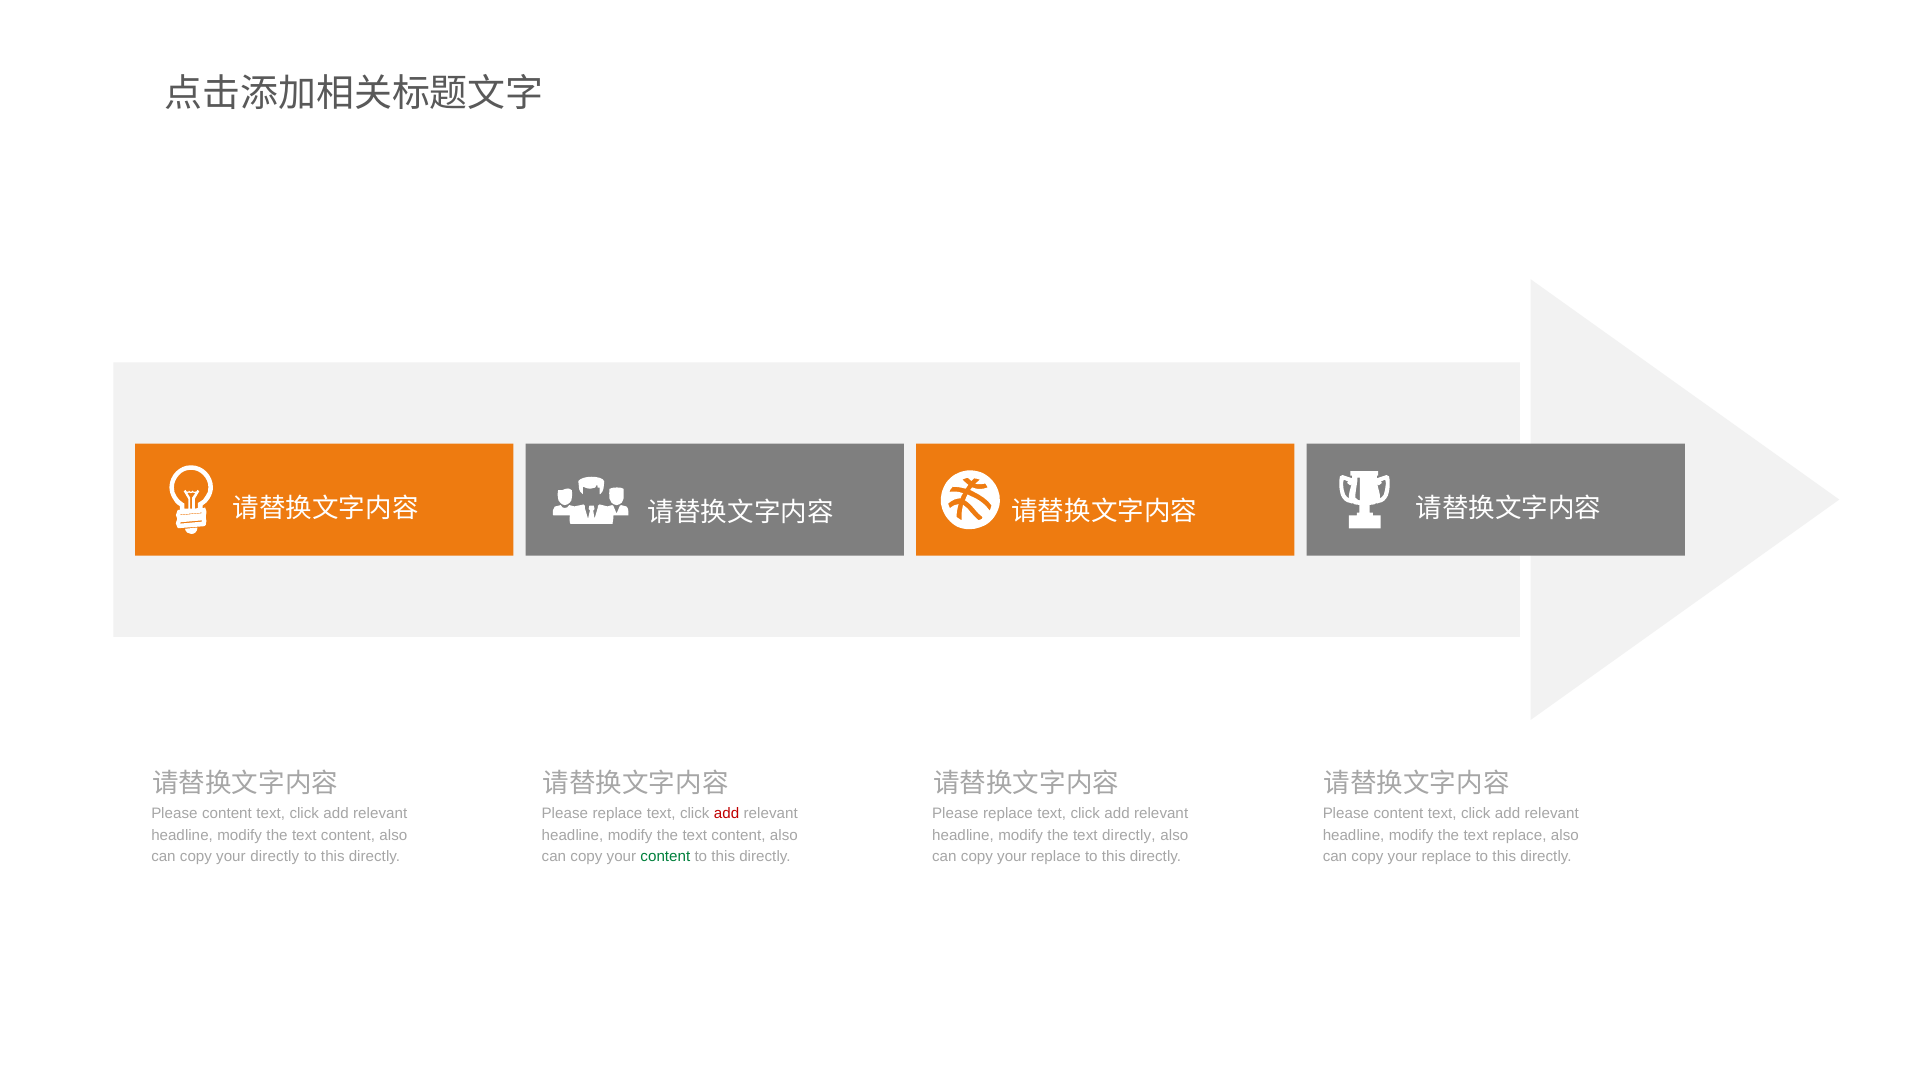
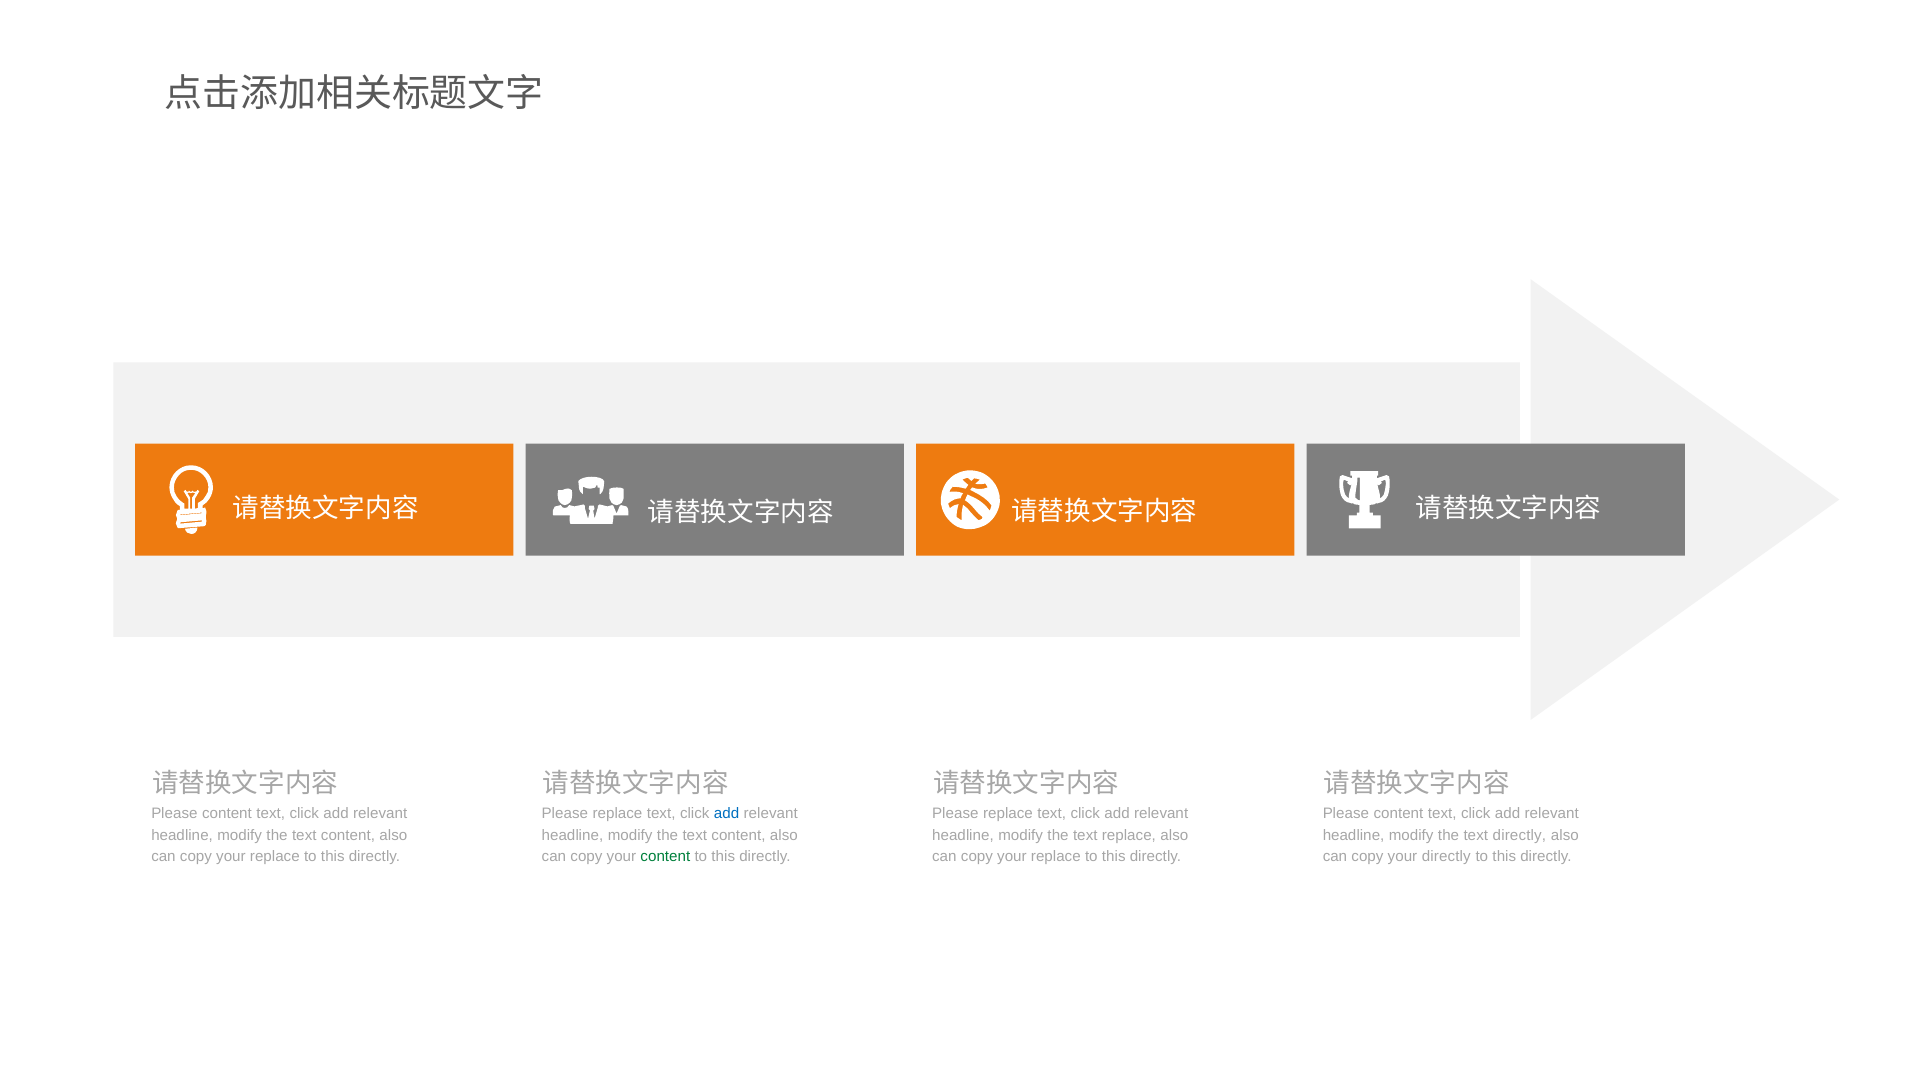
add colour: red -> blue (727, 813)
text directly: directly -> replace (1129, 835)
text replace: replace -> directly (1519, 835)
directly: directly -> replace (275, 857)
replace: replace -> directly (1446, 857)
